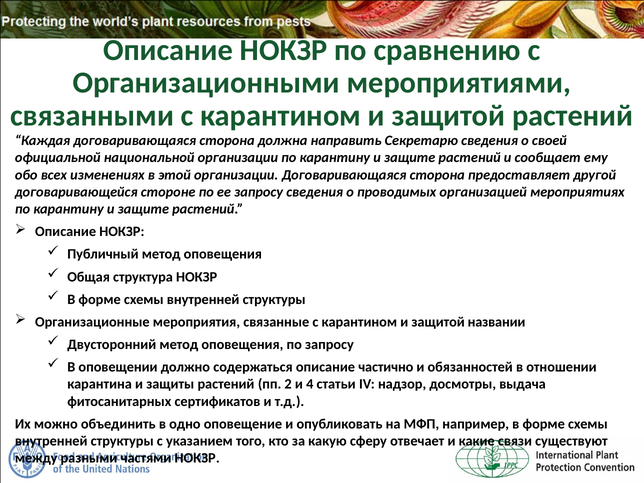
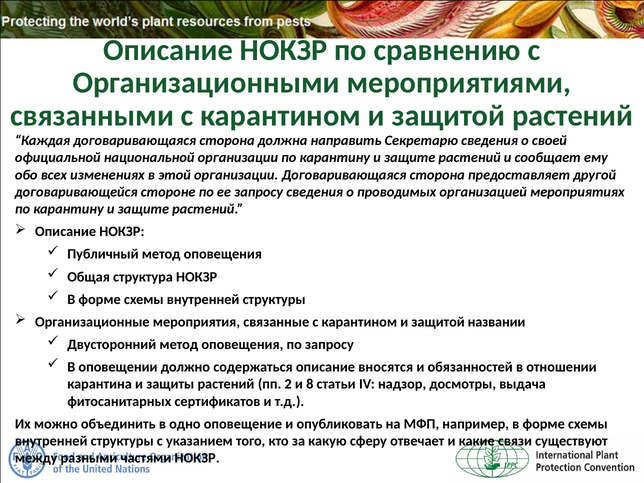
частично: частично -> вносятся (386, 367)
4: 4 -> 8 (310, 384)
